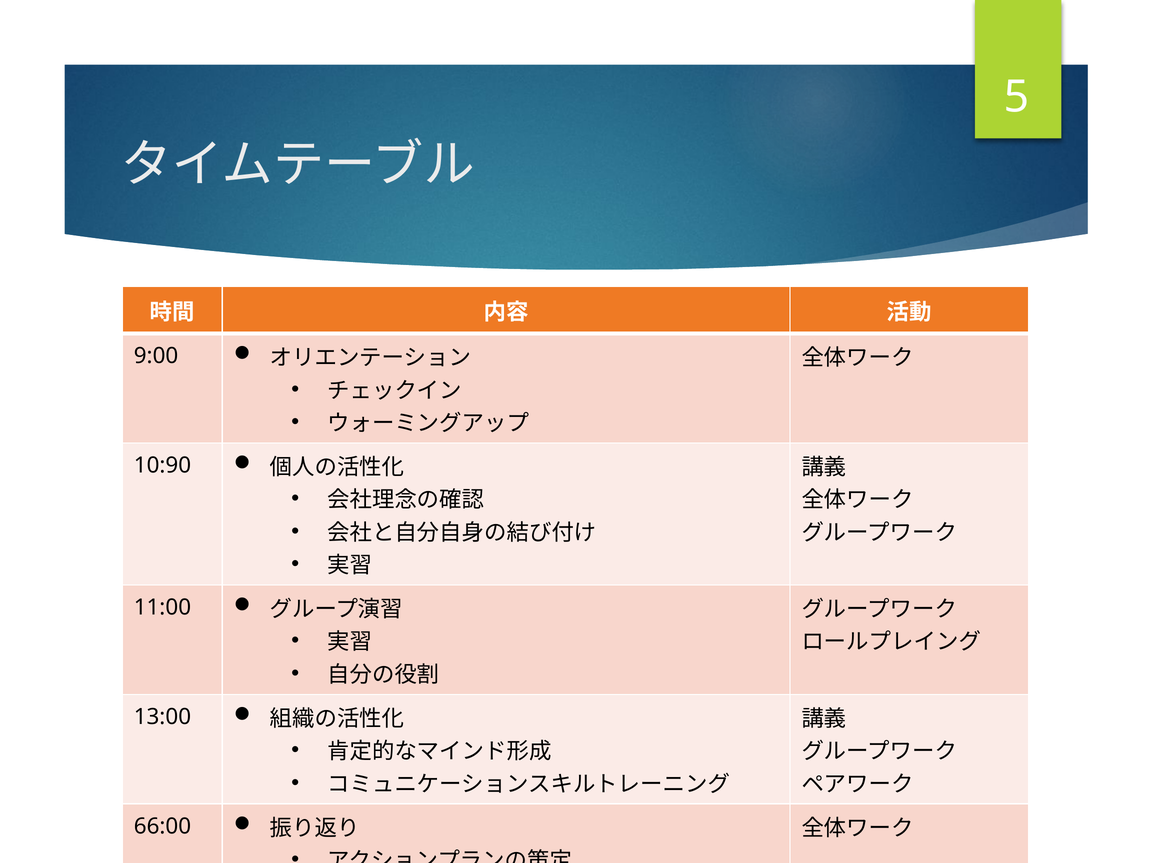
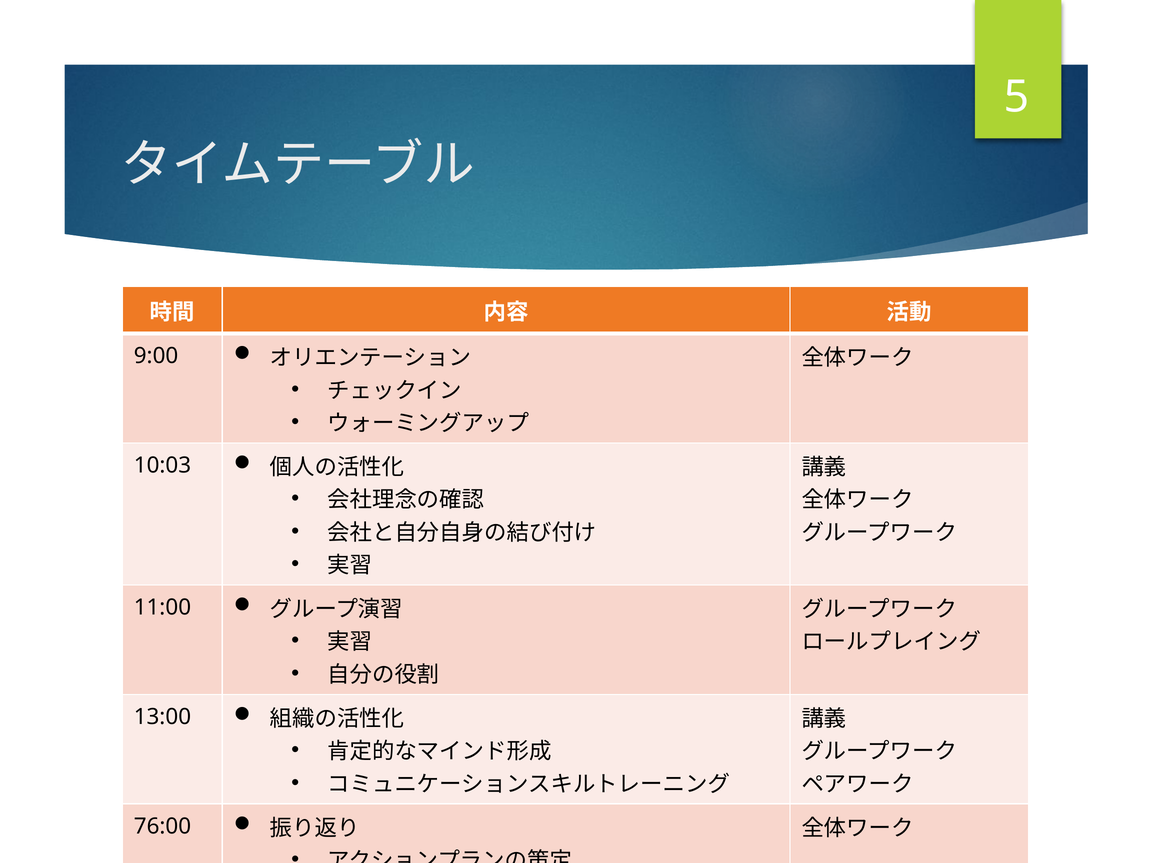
10:90: 10:90 -> 10:03 (162, 465)
66:00: 66:00 -> 76:00 (162, 826)
